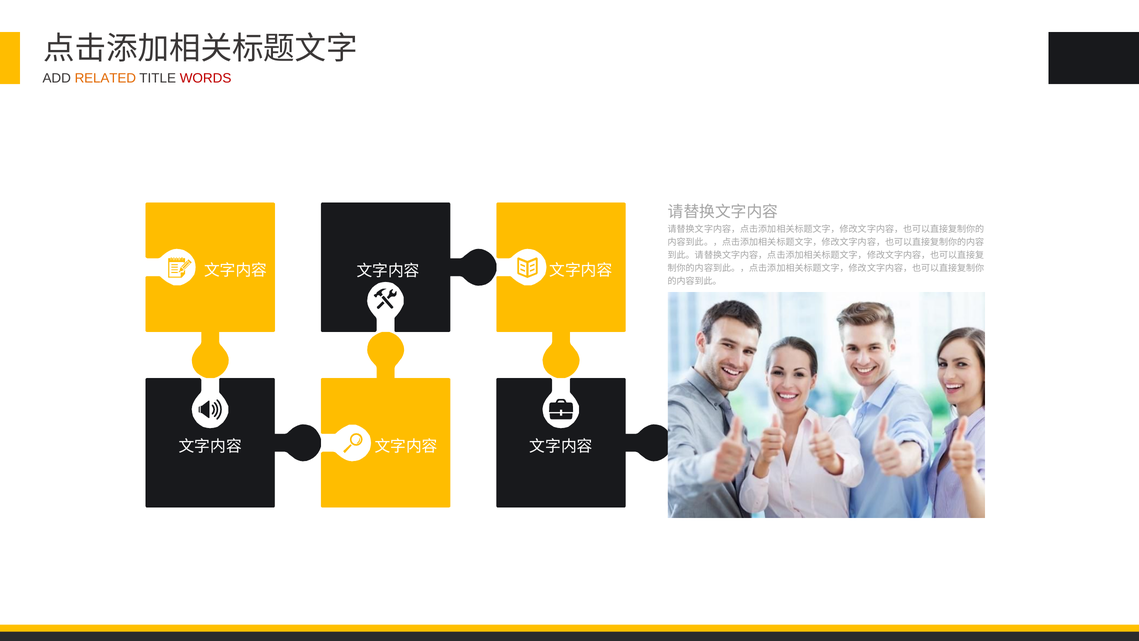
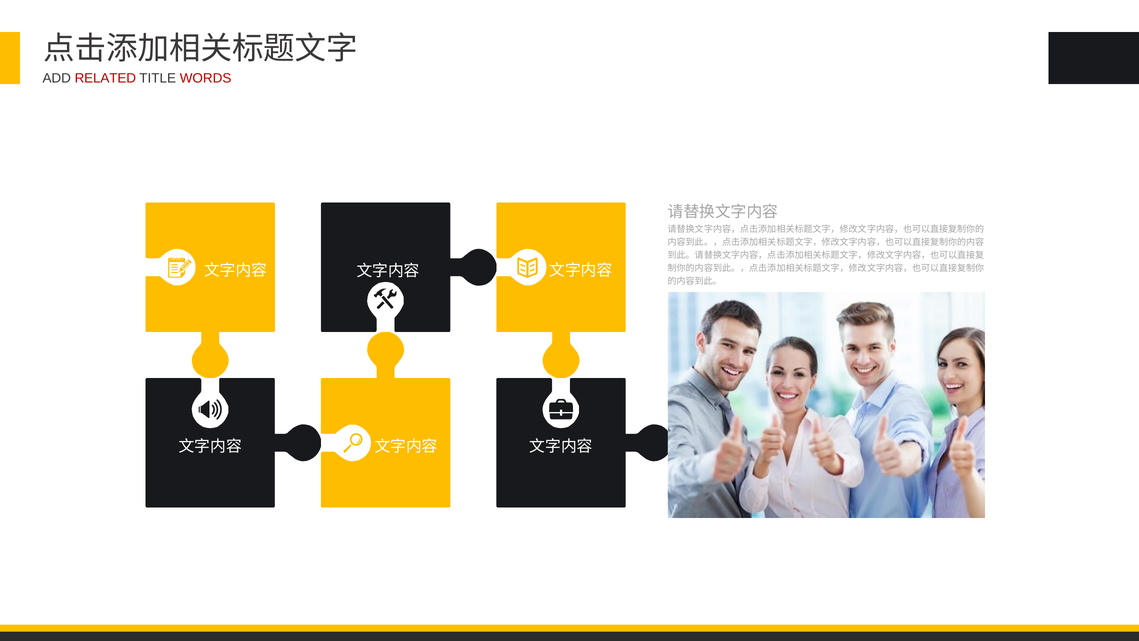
RELATED colour: orange -> red (105, 78)
